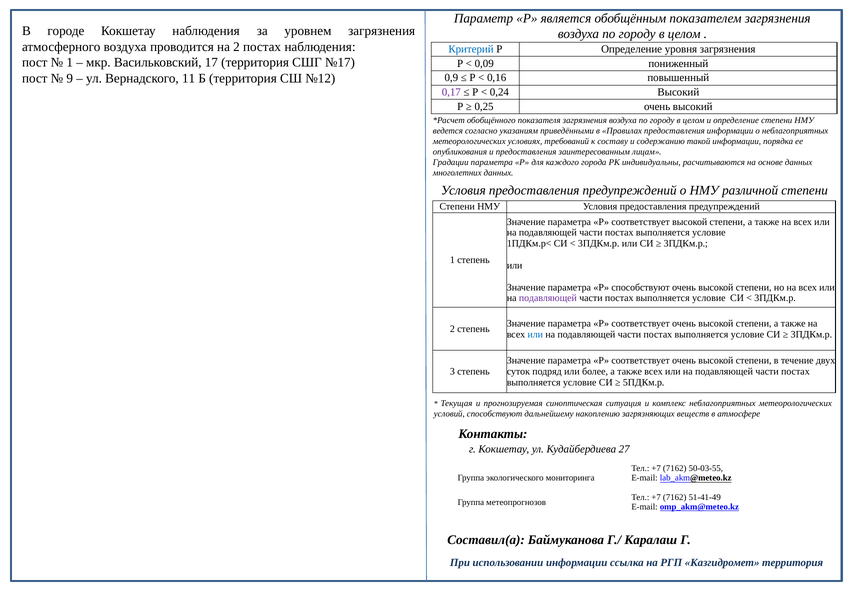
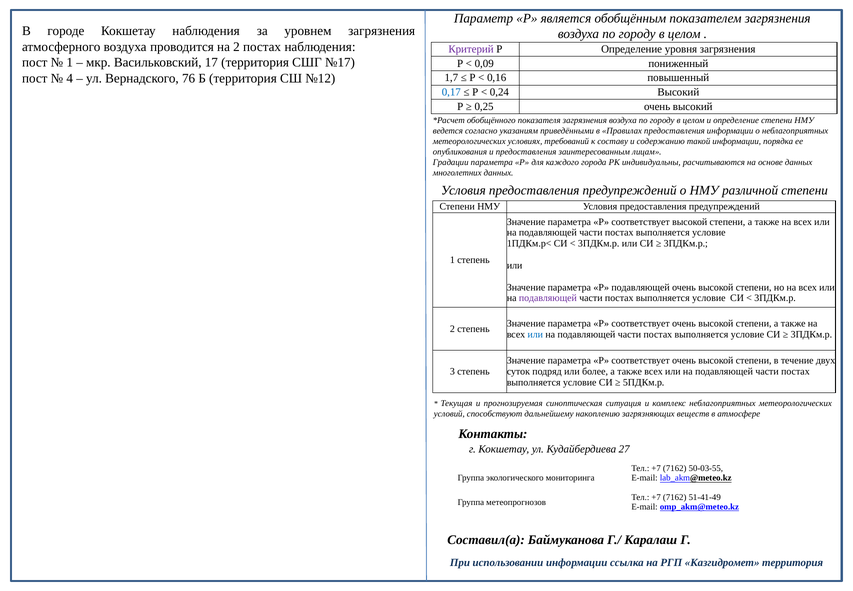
Критерий colour: blue -> purple (471, 49)
9: 9 -> 4 (70, 78)
11: 11 -> 76 (189, 78)
0,9: 0,9 -> 1,7 (451, 78)
0,17 colour: purple -> blue (451, 92)
Р способствуют: способствуют -> подавляющей (641, 287)
